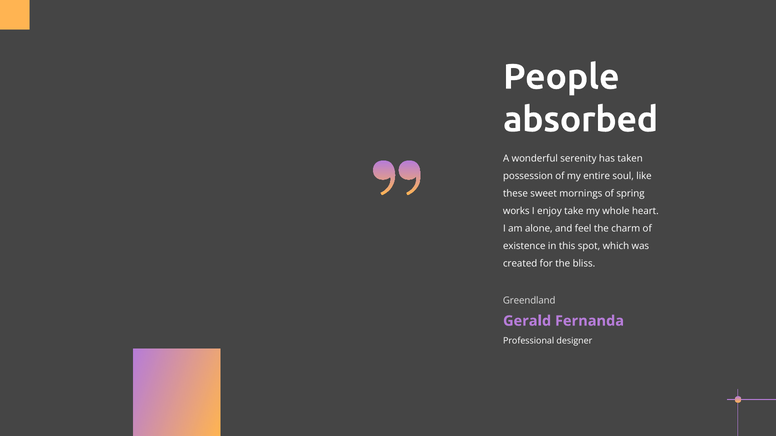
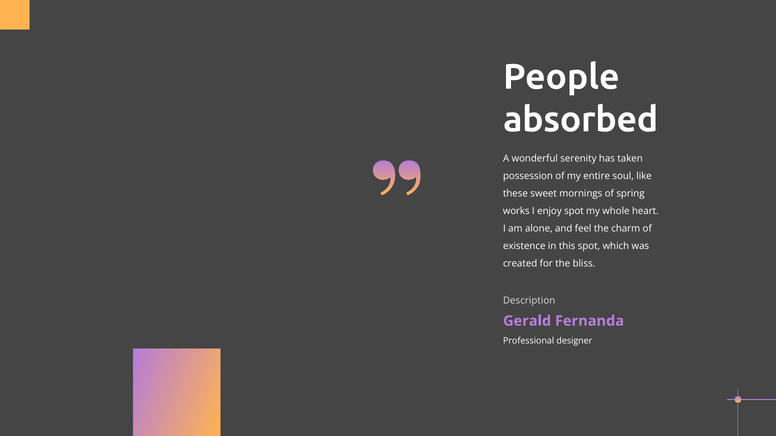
enjoy take: take -> spot (574, 211)
Greendland: Greendland -> Description (529, 301)
